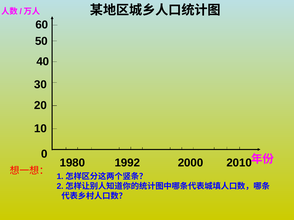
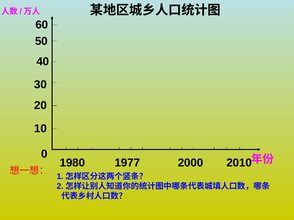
1992: 1992 -> 1977 (127, 163)
